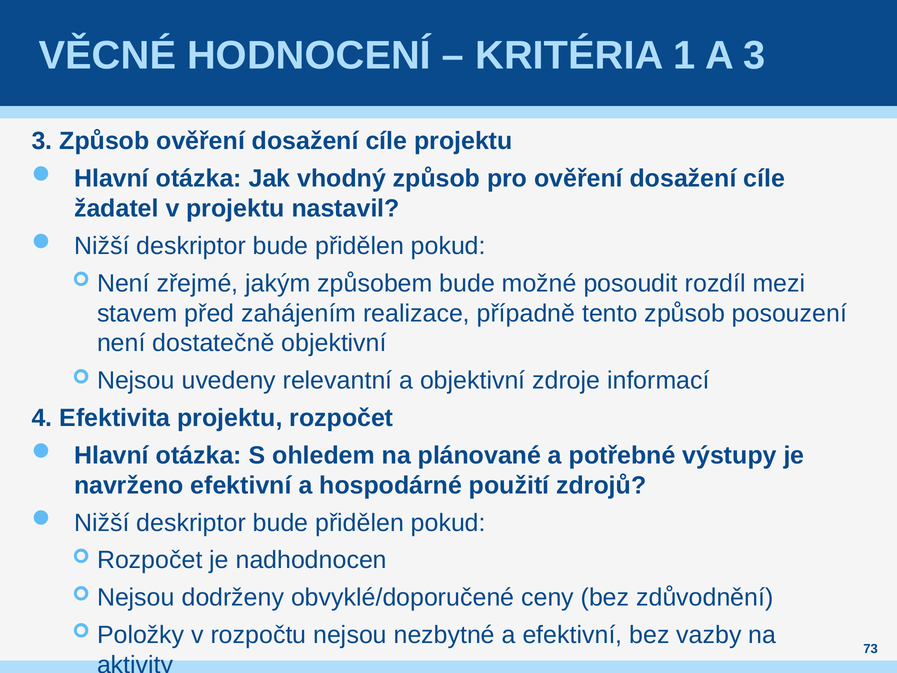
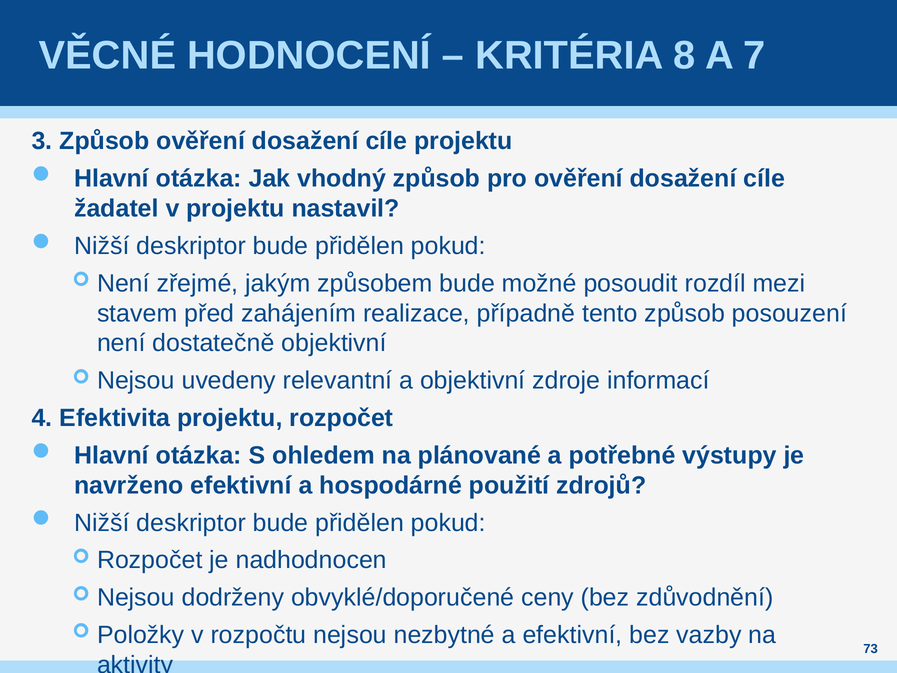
1: 1 -> 8 (684, 56)
A 3: 3 -> 7 (754, 56)
